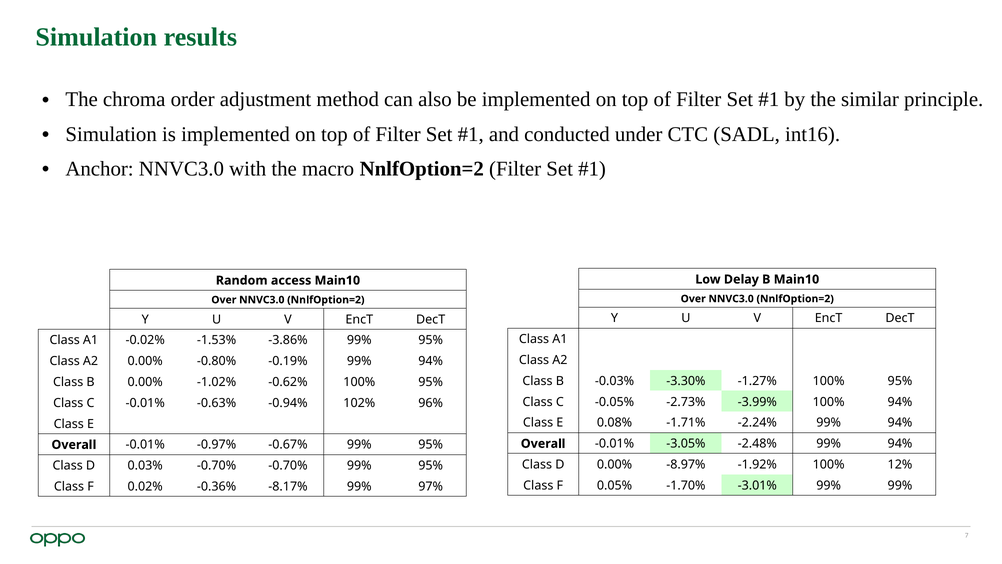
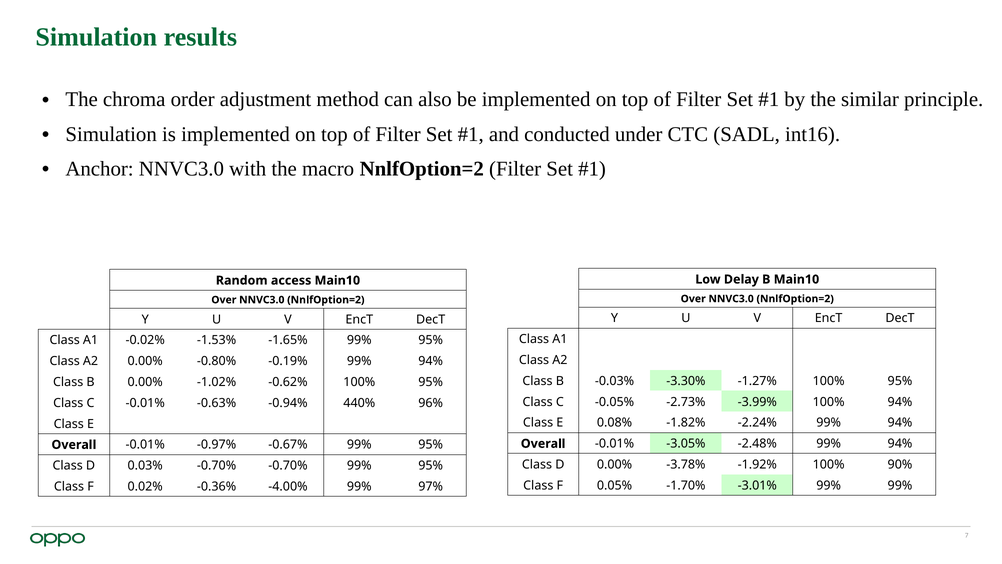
-3.86%: -3.86% -> -1.65% (288, 340)
102%: 102% -> 440% (359, 403)
-1.71%: -1.71% -> -1.82% (686, 423)
-8.97%: -8.97% -> -3.78% (686, 464)
12%: 12% -> 90% (900, 464)
-8.17%: -8.17% -> -4.00% (288, 486)
